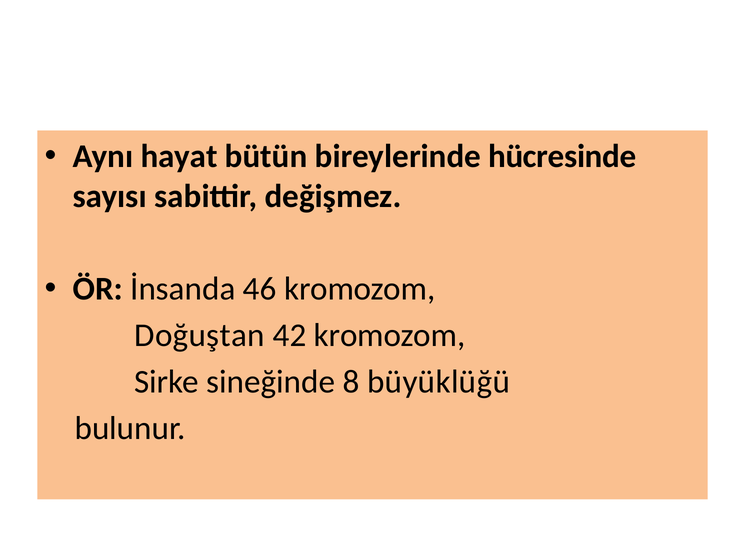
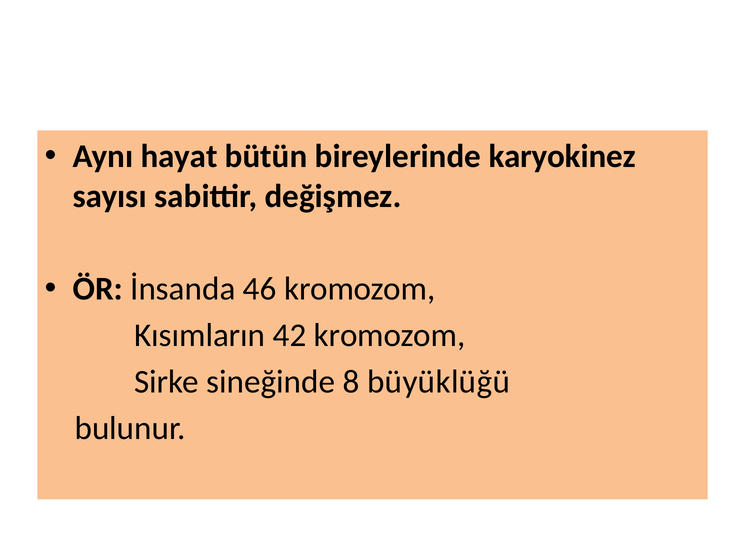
hücresinde: hücresinde -> karyokinez (562, 156)
Doğuştan: Doğuştan -> Kısımların (200, 335)
